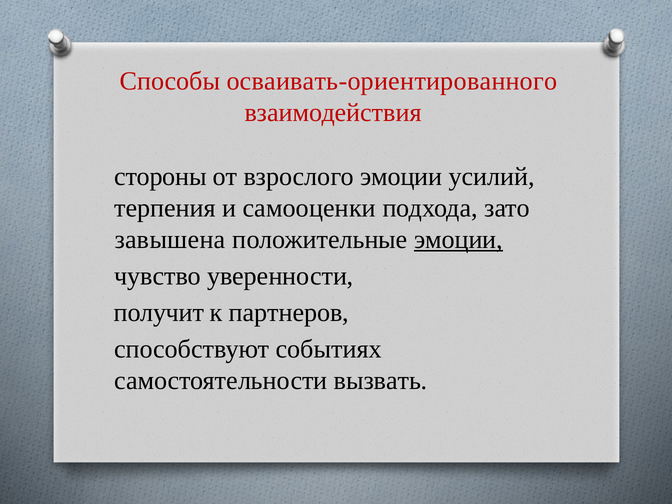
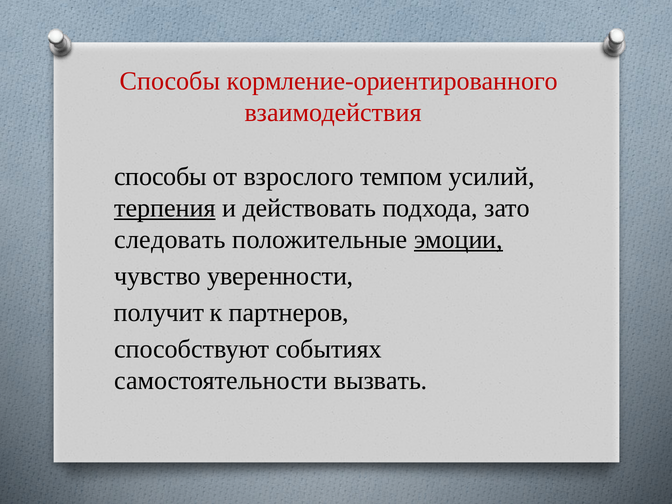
осваивать-ориентированного: осваивать-ориентированного -> кормление-ориентированного (392, 81)
стороны: стороны -> способы (160, 177)
взрослого эмоции: эмоции -> темпом (401, 177)
терпения underline: none -> present (165, 208)
самооценки: самооценки -> действовать (309, 208)
завышена: завышена -> следовать (170, 239)
